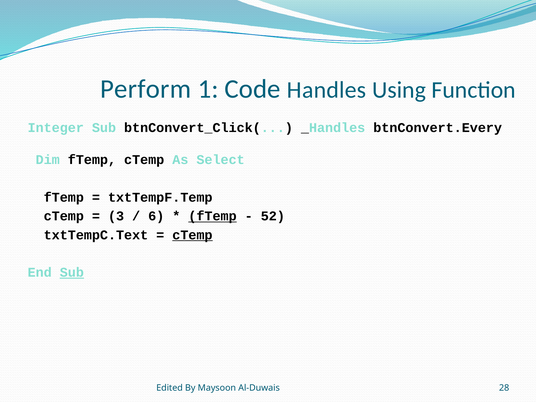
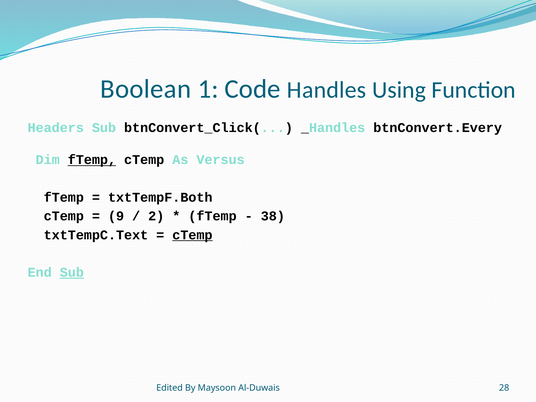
Perform: Perform -> Boolean (146, 89)
Integer: Integer -> Headers (56, 128)
fTemp underline: none -> present (92, 160)
Select: Select -> Versus (221, 160)
txtTempF.Temp: txtTempF.Temp -> txtTempF.Both (160, 197)
3: 3 -> 9 (116, 216)
6: 6 -> 2 (156, 216)
fTemp underline: present -> none (213, 216)
52: 52 -> 38 (273, 216)
